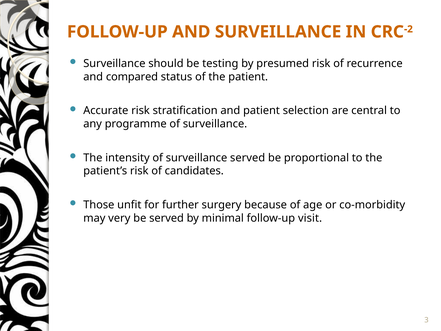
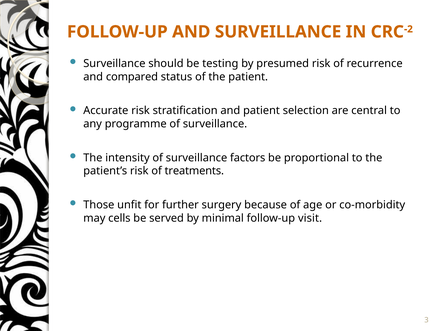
surveillance served: served -> factors (248, 158)
candidates: candidates -> treatments (194, 171)
very: very -> cells (119, 218)
